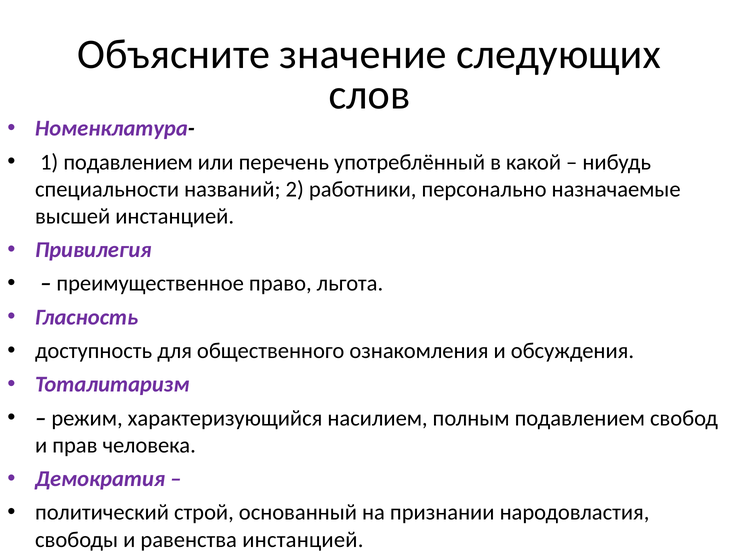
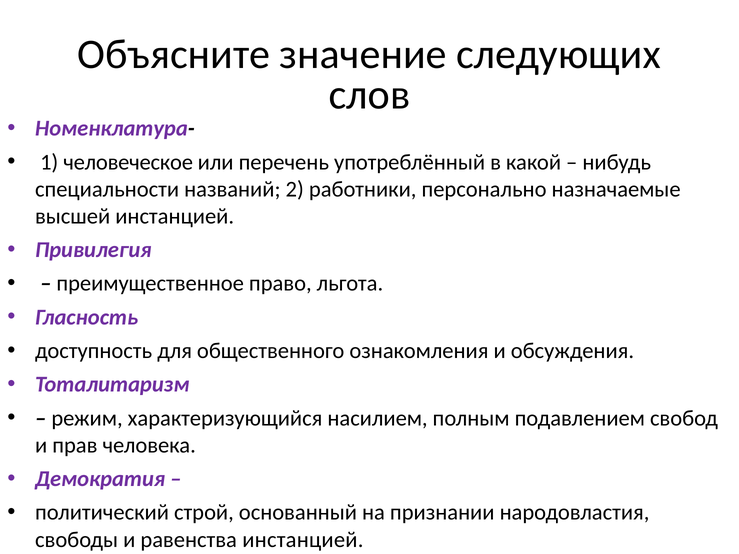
1 подавлением: подавлением -> человеческое (128, 162)
